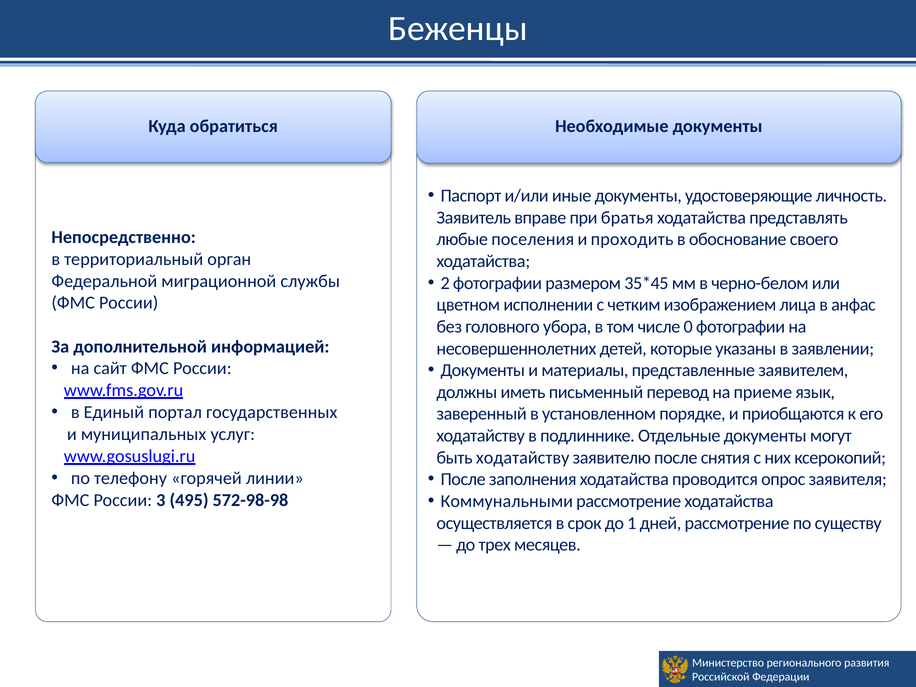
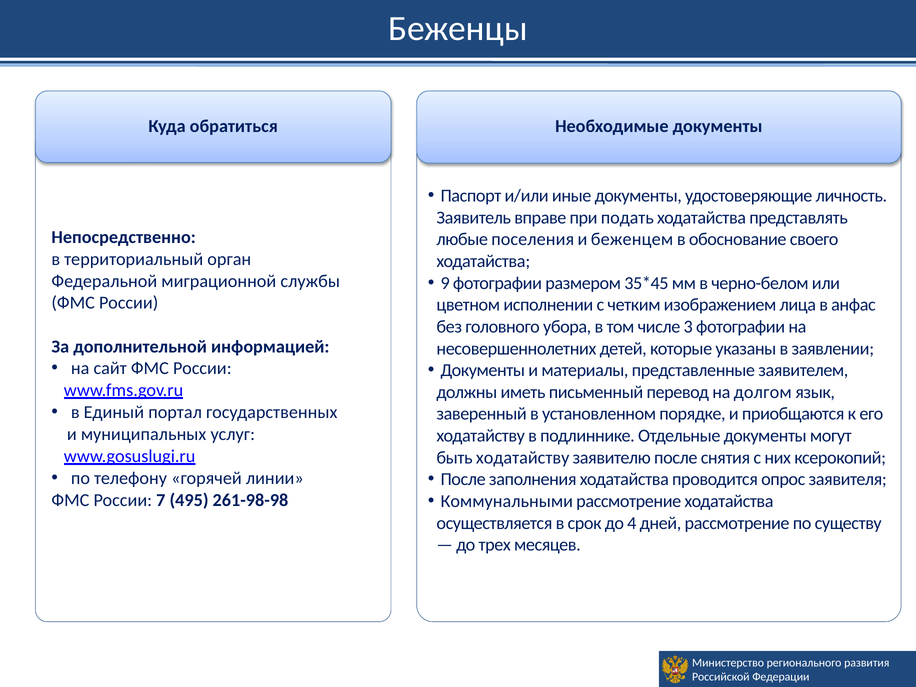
братья: братья -> подать (627, 218)
проходить: проходить -> беженцем (632, 239)
2: 2 -> 9 (445, 283)
0: 0 -> 3 (688, 327)
приеме: приеме -> долгом (763, 392)
3: 3 -> 7 (161, 500)
572-98-98: 572-98-98 -> 261-98-98 (250, 500)
1: 1 -> 4 (632, 523)
